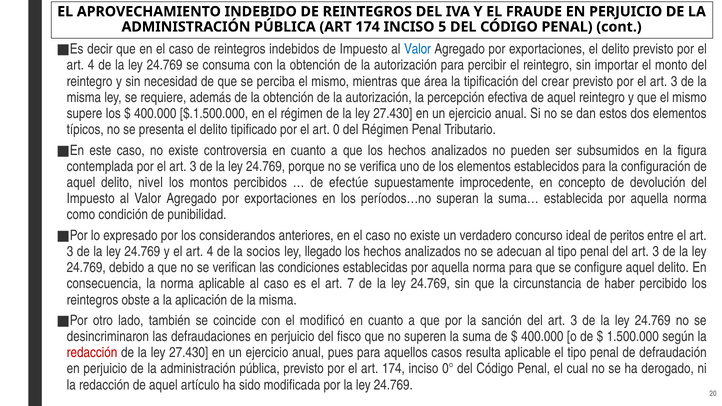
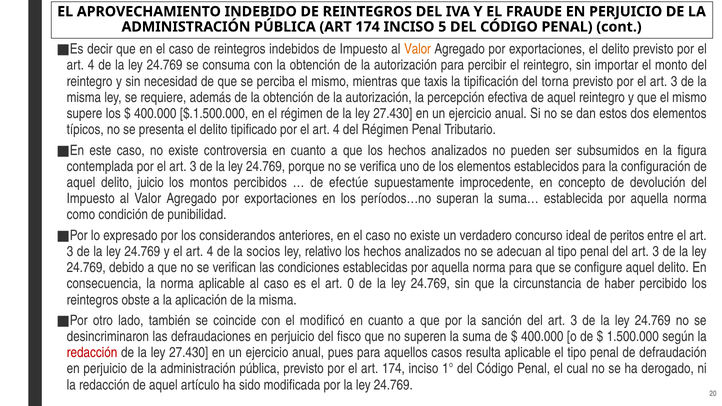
Valor colour: blue -> orange (418, 49)
área: área -> taxis (436, 81)
crear: crear -> torna (555, 81)
0: 0 -> 4 (336, 130)
nivel: nivel -> juicio (151, 183)
llegado: llegado -> relativo (323, 252)
7: 7 -> 0 (351, 284)
0°: 0° -> 1° (448, 369)
